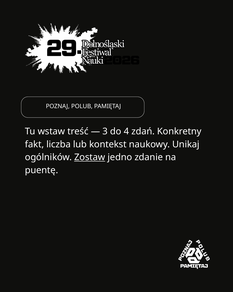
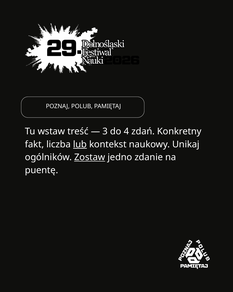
lub underline: none -> present (80, 144)
